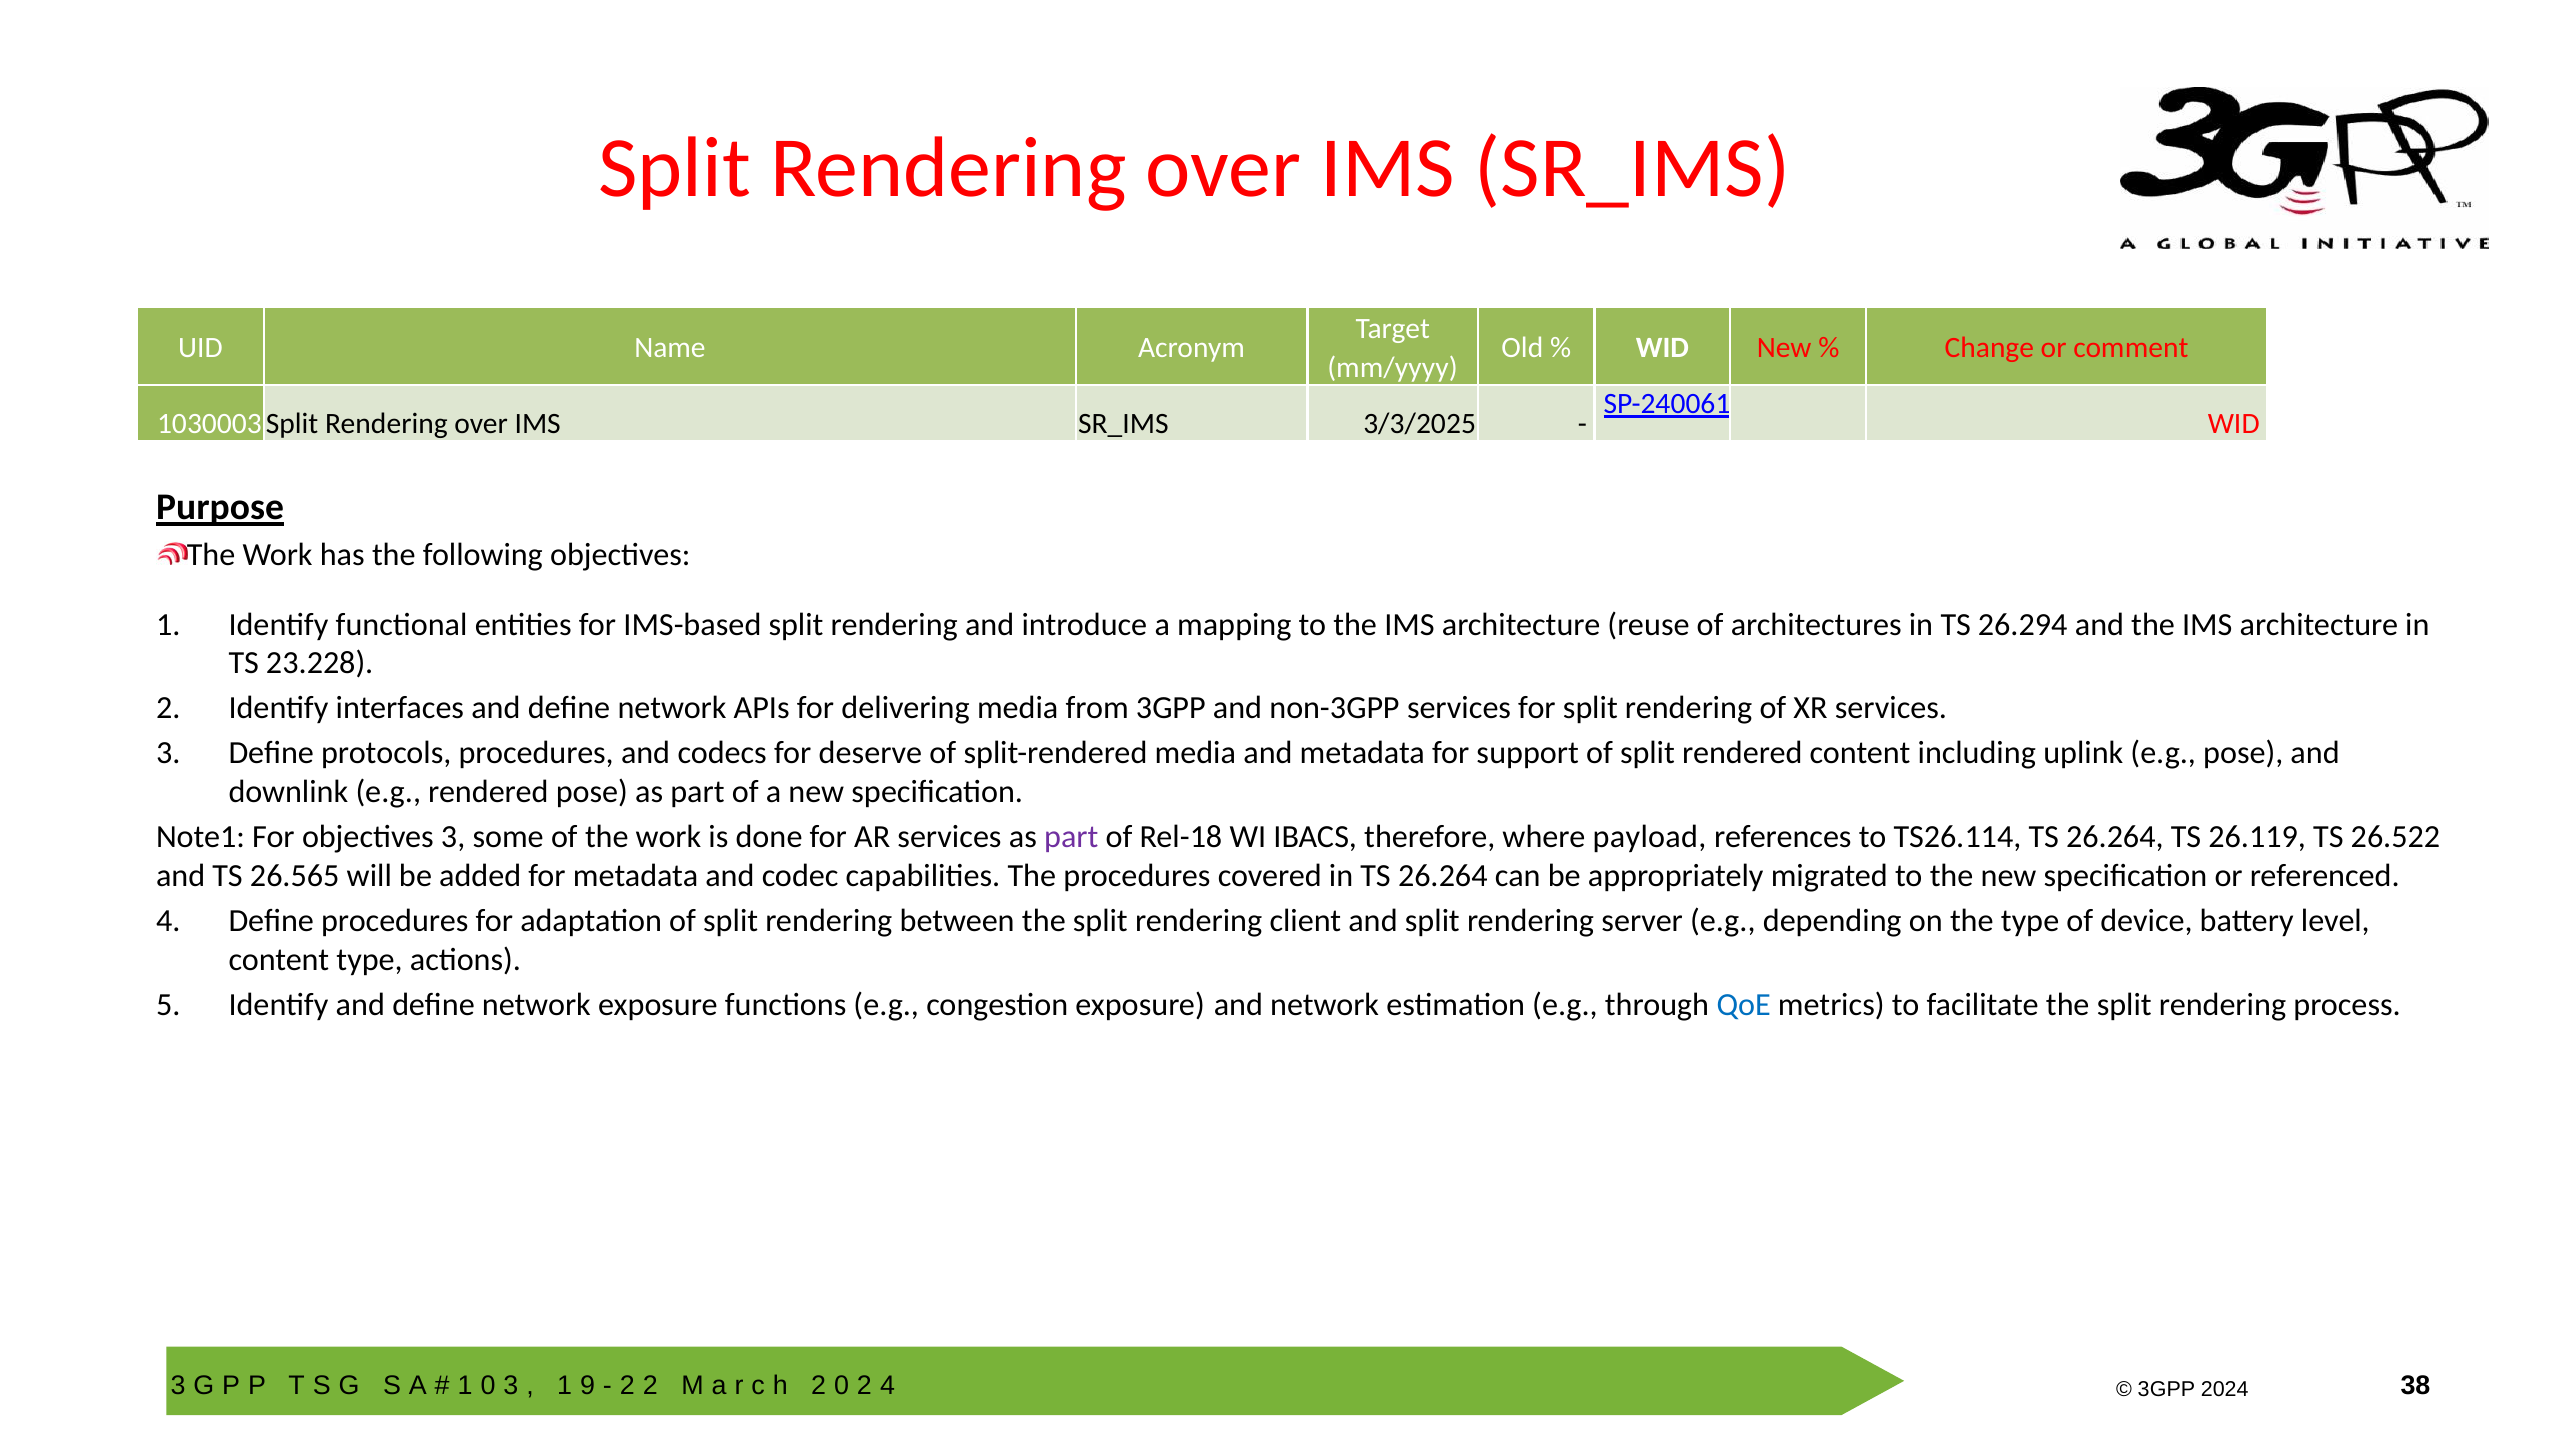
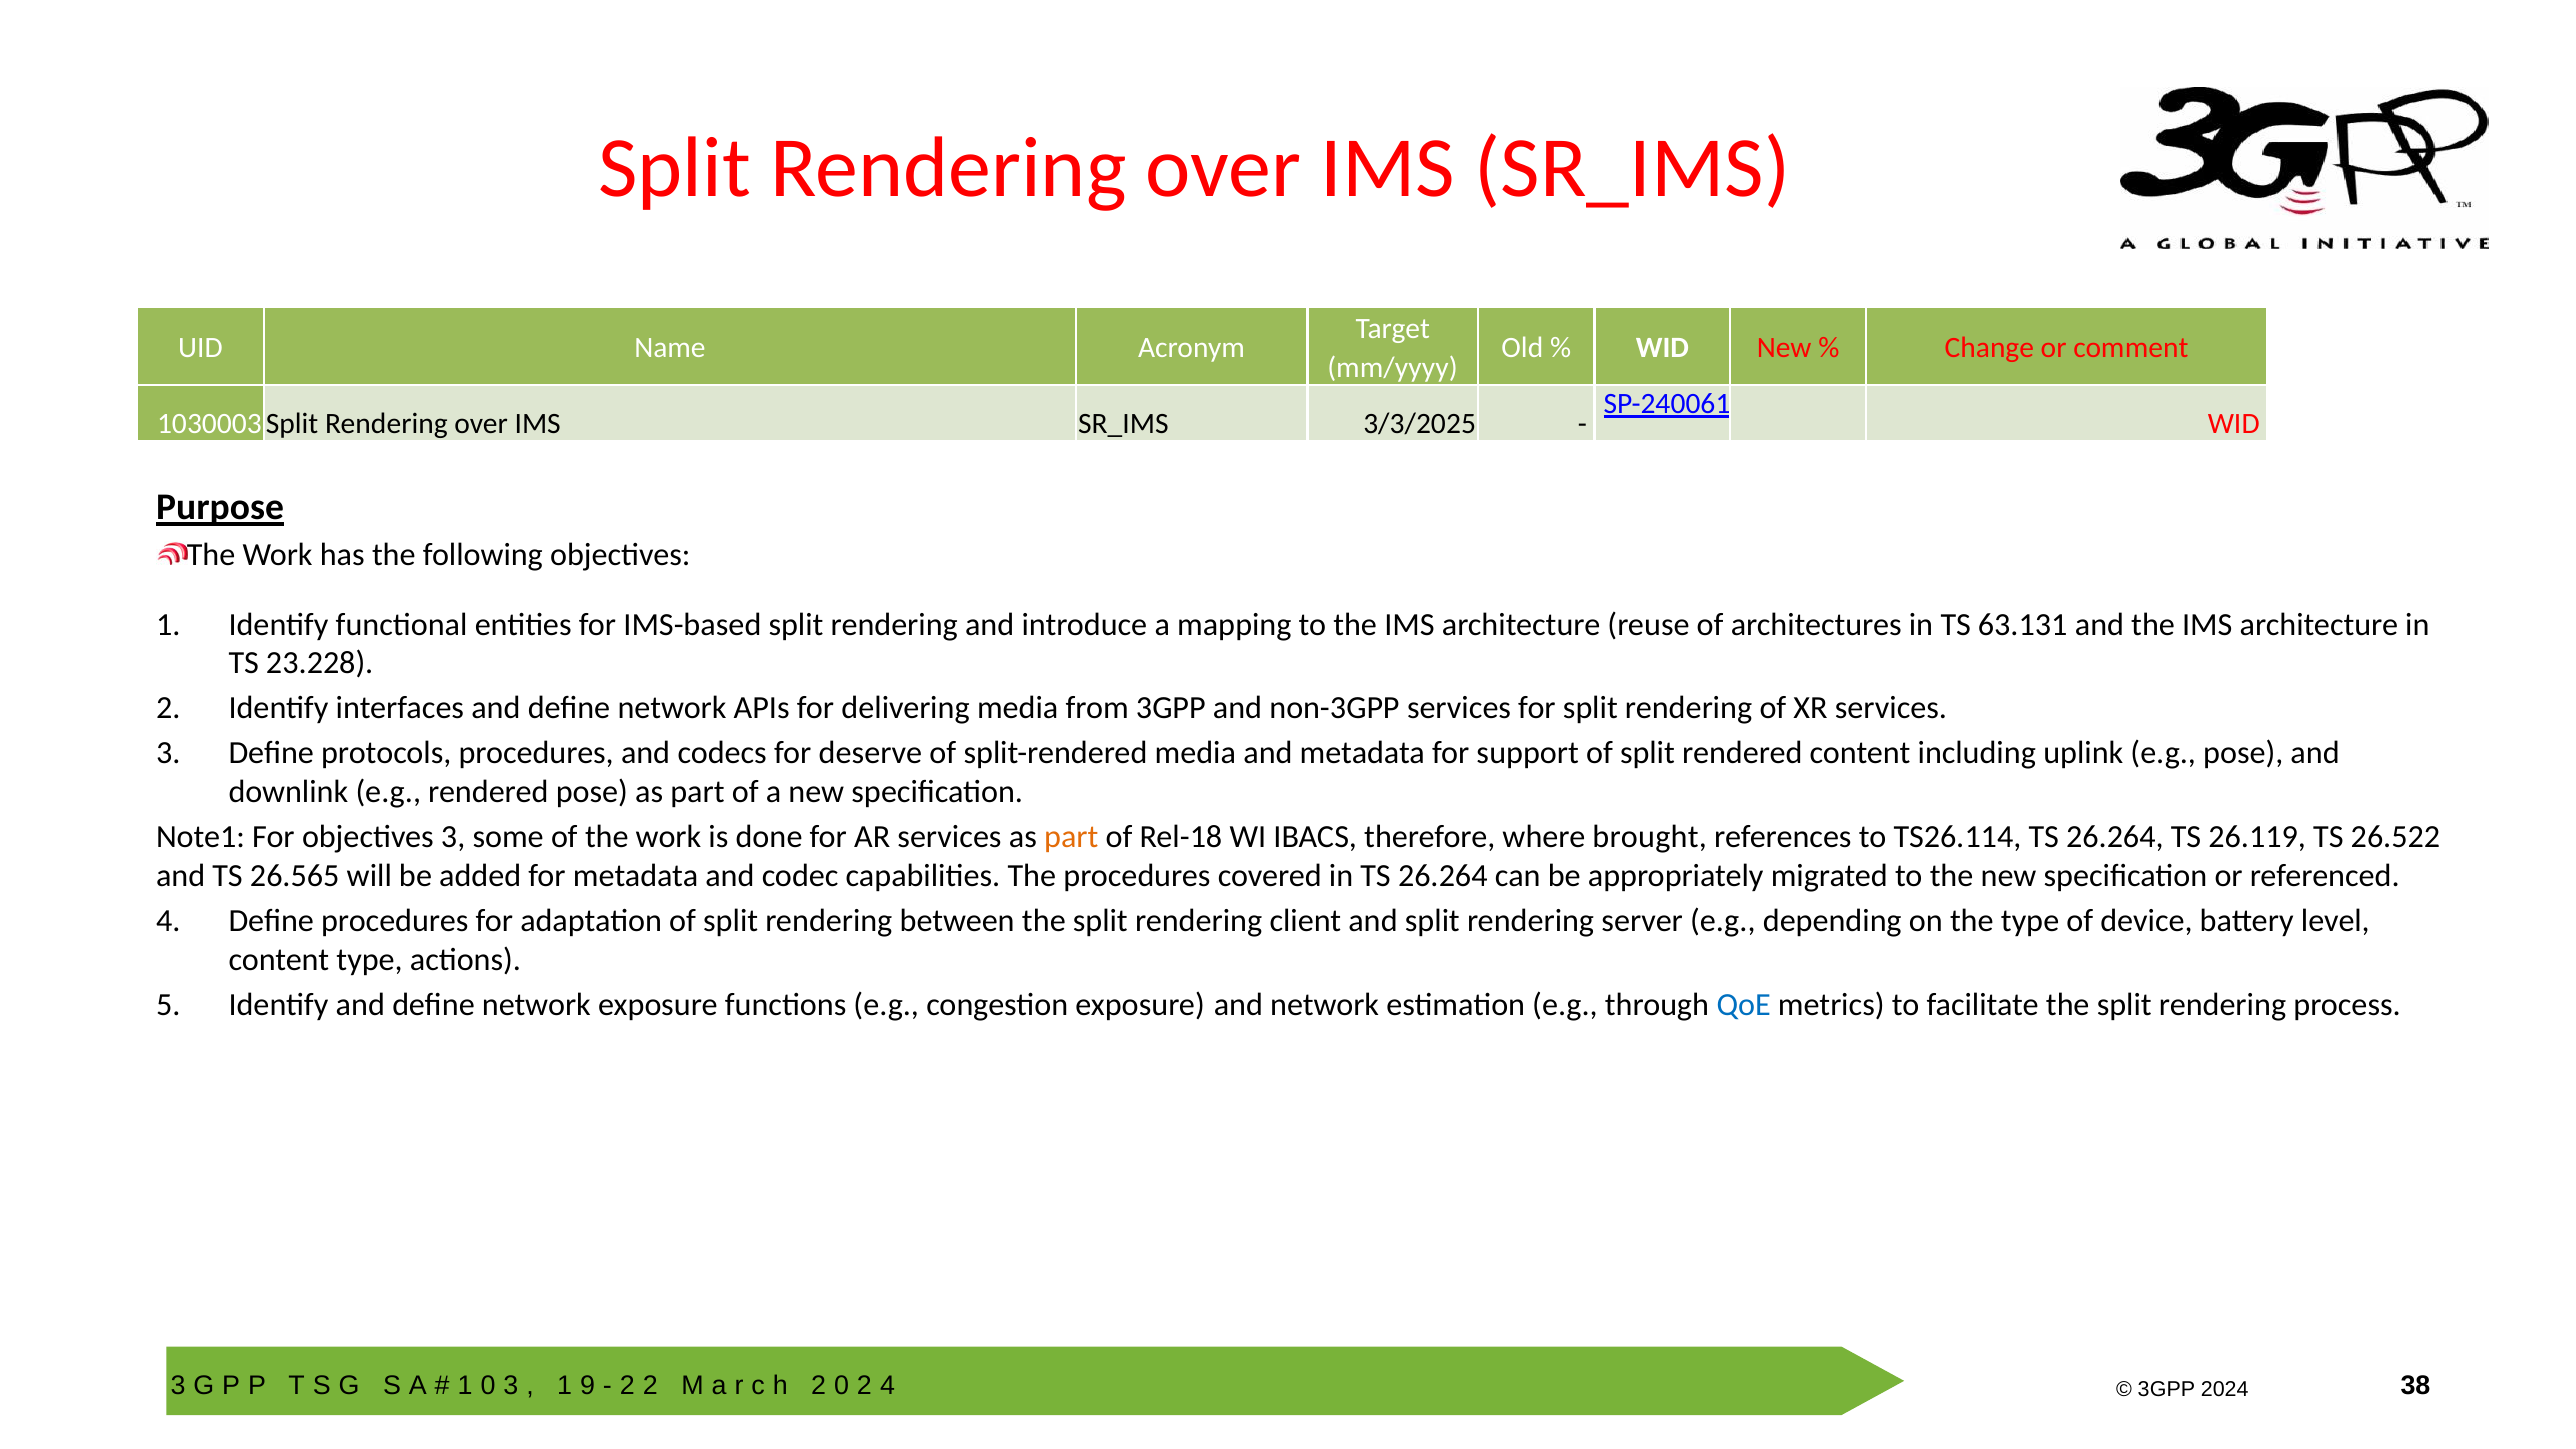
26.294: 26.294 -> 63.131 (2023, 625)
part colour: purple -> orange (1071, 837)
payload: payload -> brought (1650, 837)
